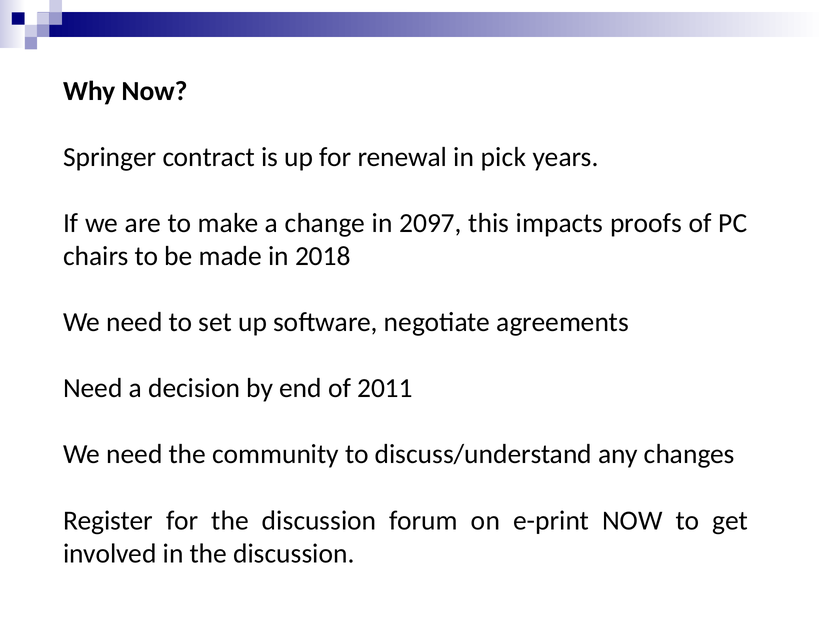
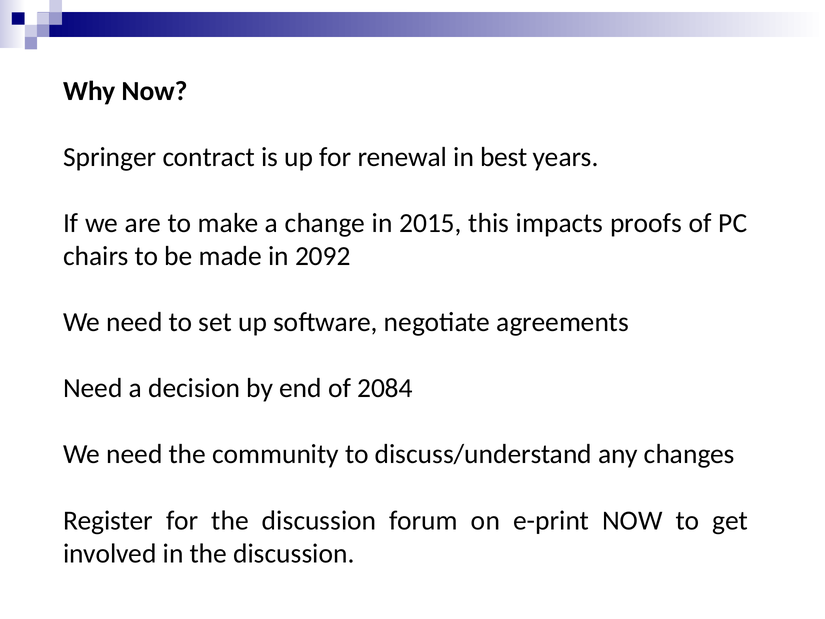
pick: pick -> best (504, 157)
2097: 2097 -> 2015 (430, 223)
2018: 2018 -> 2092 (323, 256)
2011: 2011 -> 2084 (385, 388)
